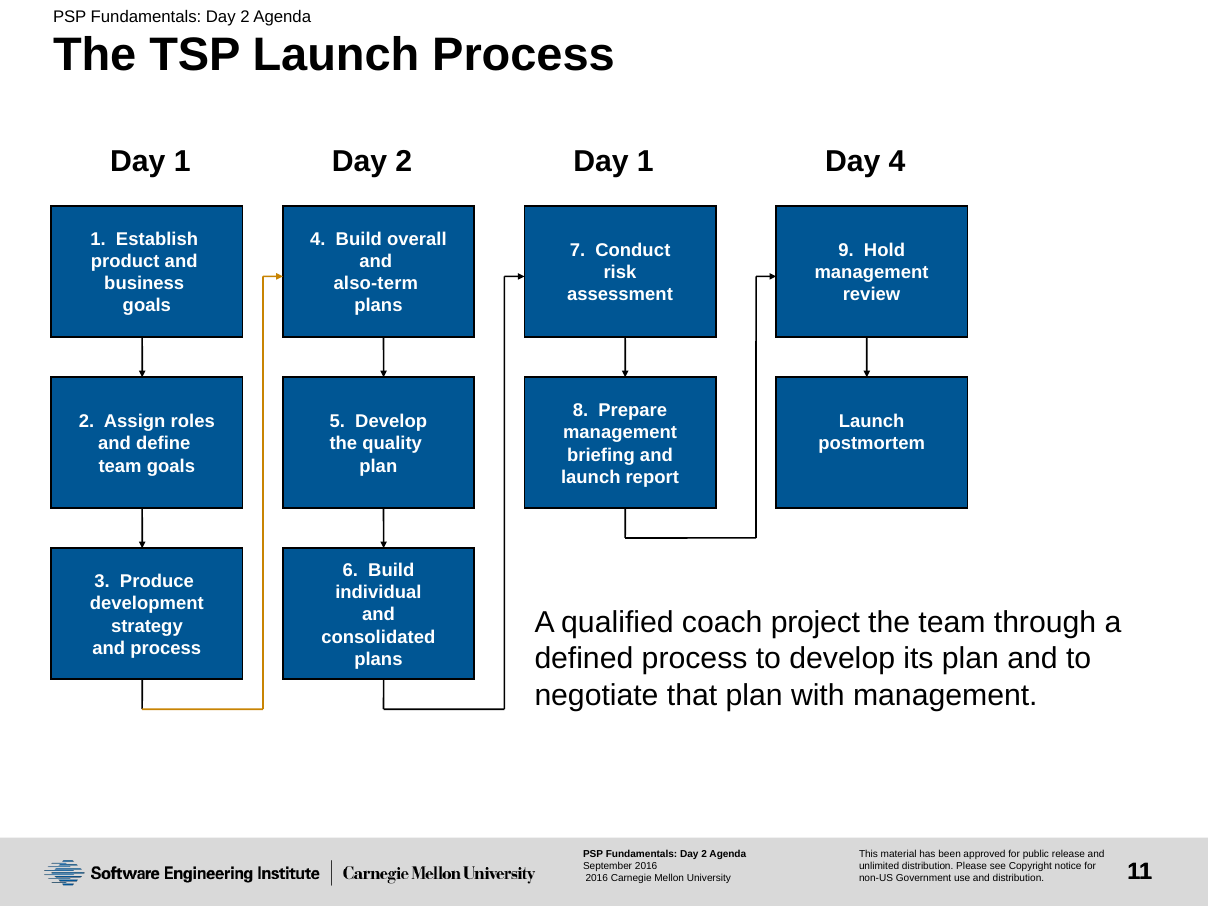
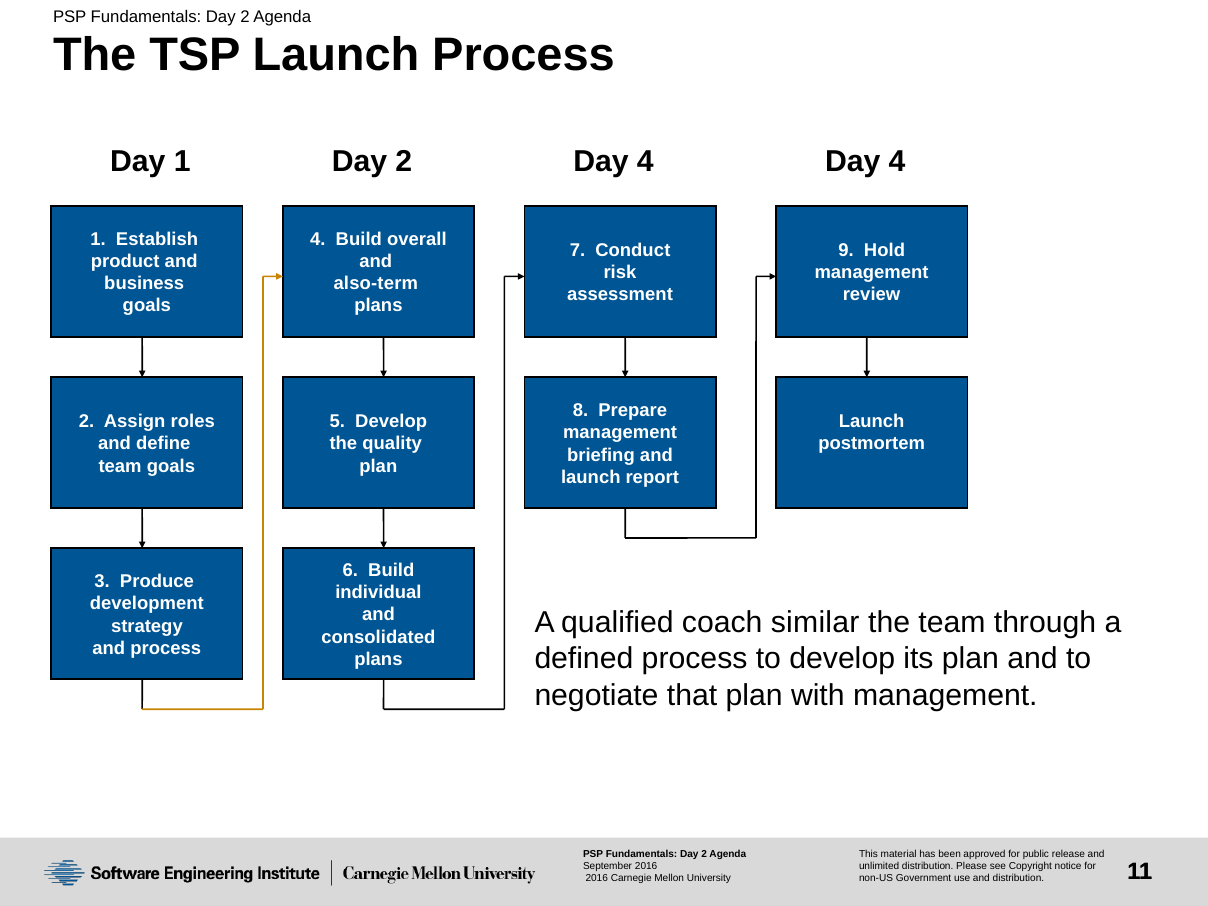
1: 1 -> 4 (645, 162)
project: project -> similar (815, 623)
